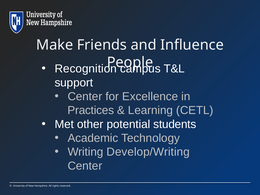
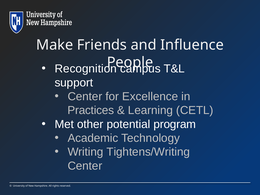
students: students -> program (175, 124)
Develop/Writing: Develop/Writing -> Tightens/Writing (148, 152)
